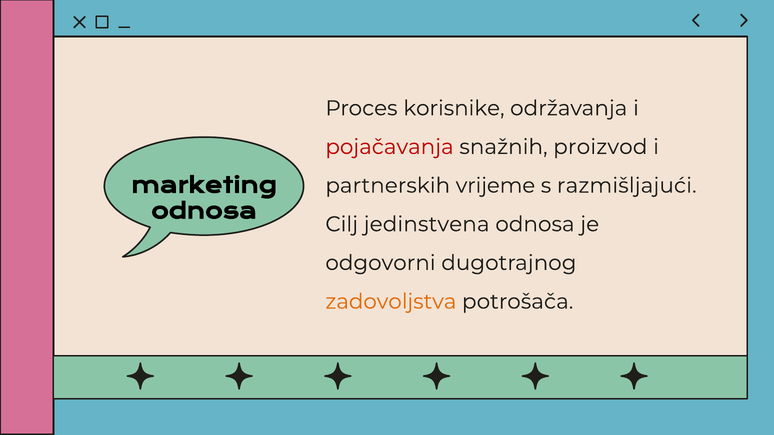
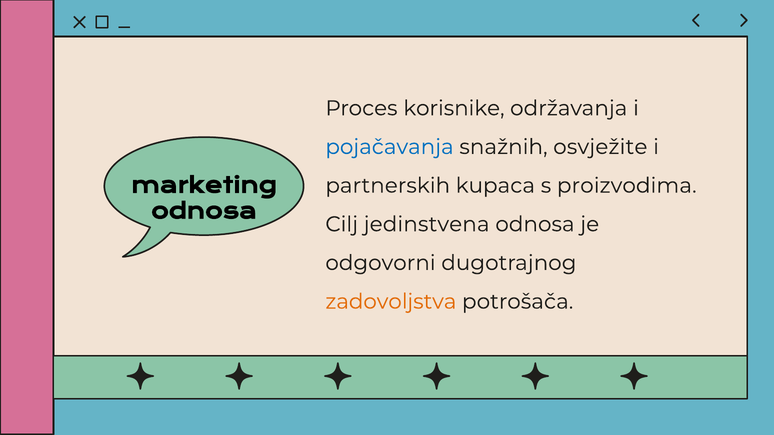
pojačavanja colour: red -> blue (390, 147)
proizvod: proizvod -> osvježite (600, 147)
vrijeme: vrijeme -> kupaca (495, 186)
razmišljajući: razmišljajući -> proizvodima (627, 186)
